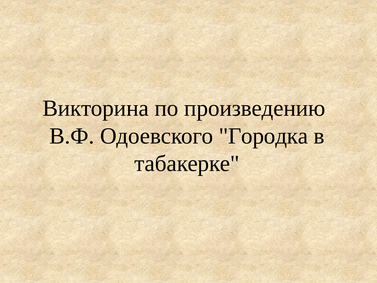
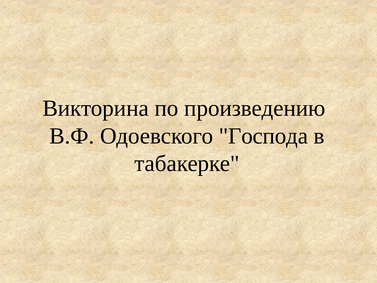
Городка: Городка -> Господа (263, 136)
